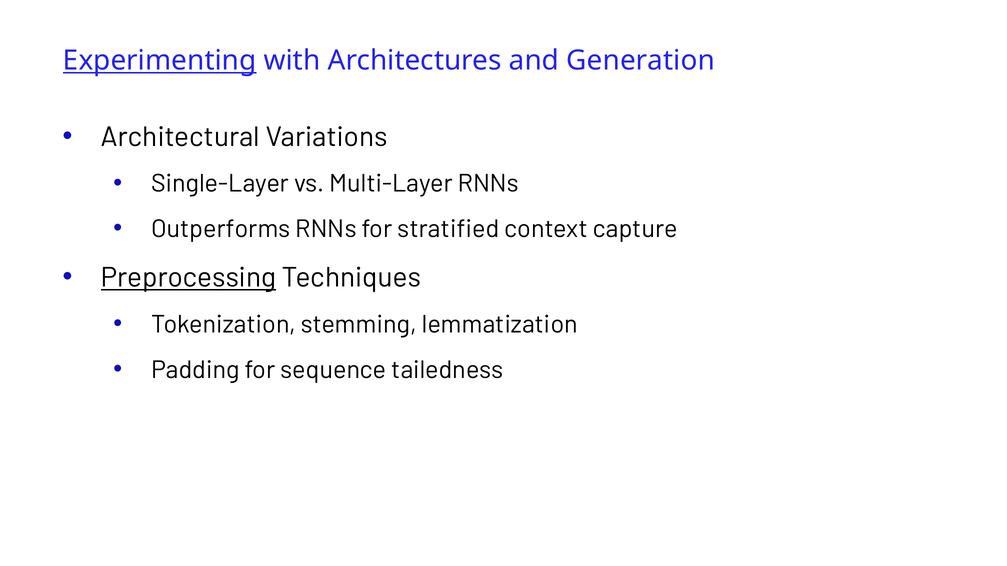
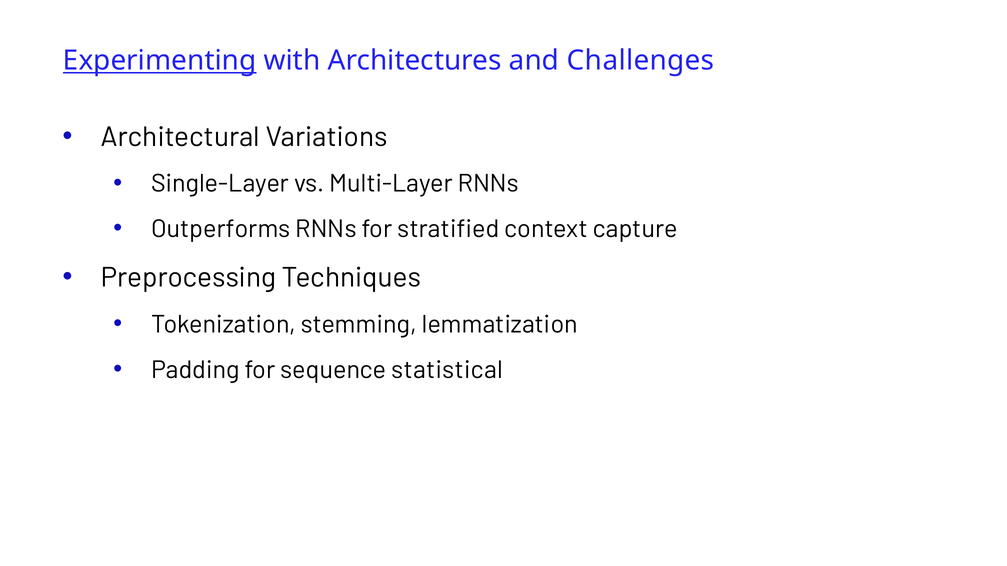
Generation: Generation -> Challenges (641, 61)
Preprocessing underline: present -> none (188, 278)
tailedness: tailedness -> statistical (447, 370)
